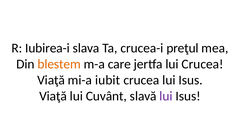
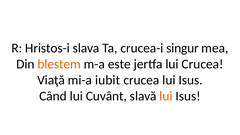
Iubirea-i: Iubirea-i -> Hristos-i (47, 48)
preţul: preţul -> singur (182, 48)
care: care -> este (119, 64)
Viaţă: Viaţă -> Când (53, 96)
lui colour: purple -> orange (166, 96)
